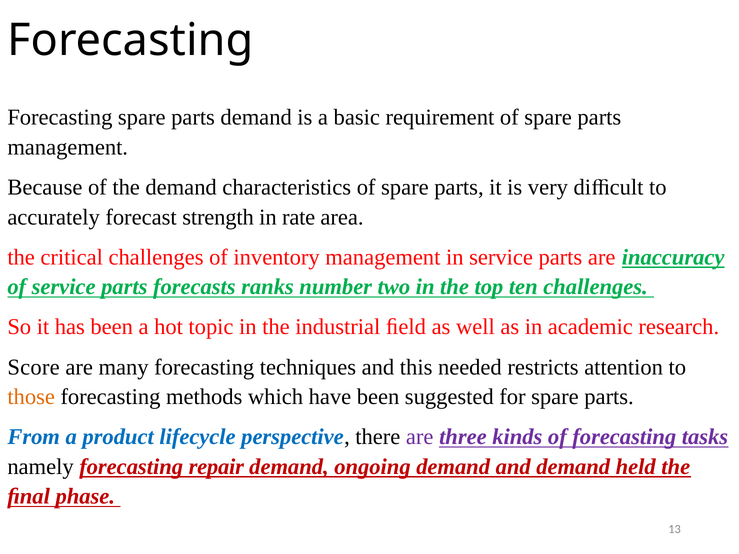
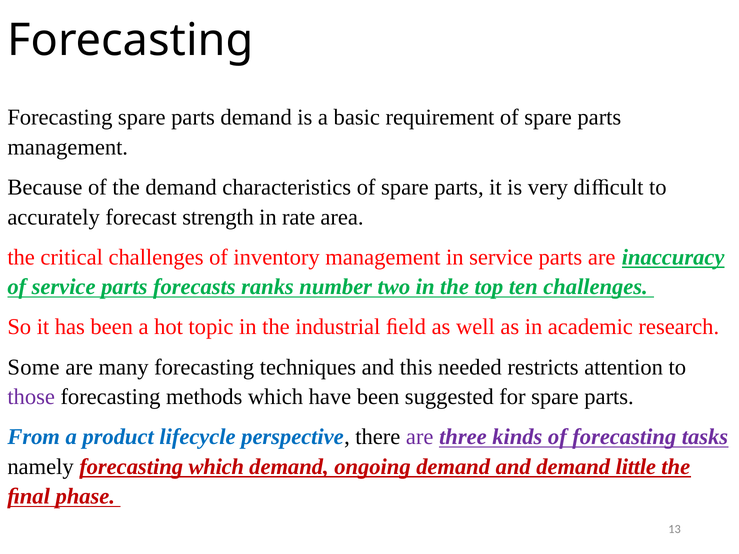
Score: Score -> Some (34, 367)
those colour: orange -> purple (31, 397)
forecasting repair: repair -> which (216, 467)
held: held -> little (636, 467)
